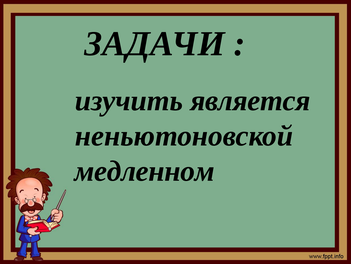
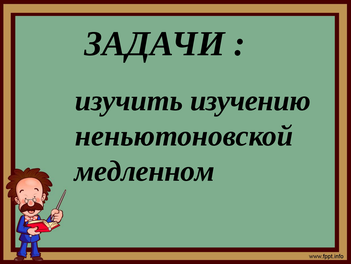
является: является -> изучению (250, 100)
